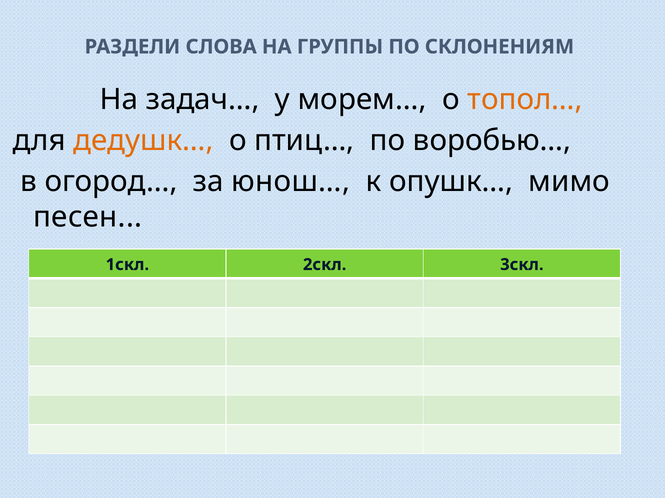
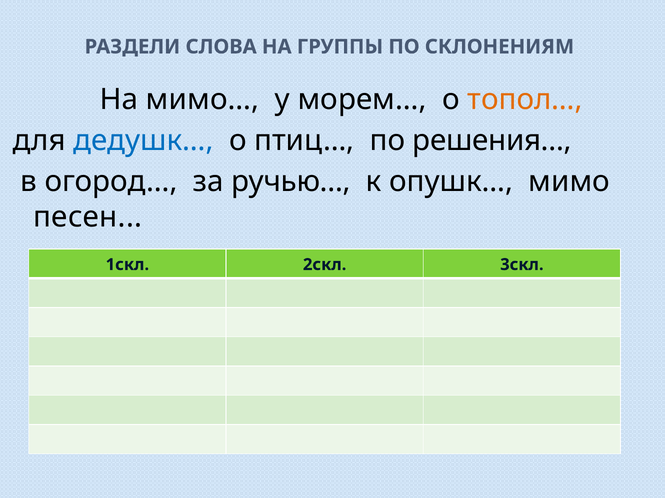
задач…: задач… -> мимо… (202, 100)
дедушк… colour: orange -> blue (143, 141)
воробью…: воробью… -> решения… (492, 141)
юнош…: юнош… -> ручью… (291, 182)
